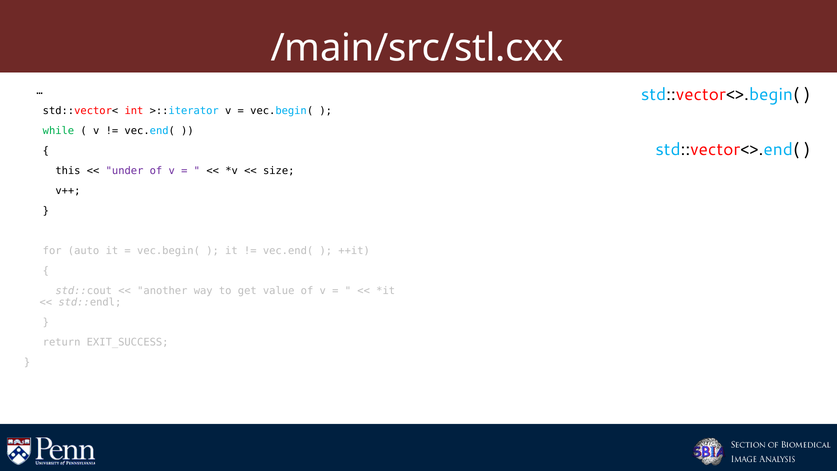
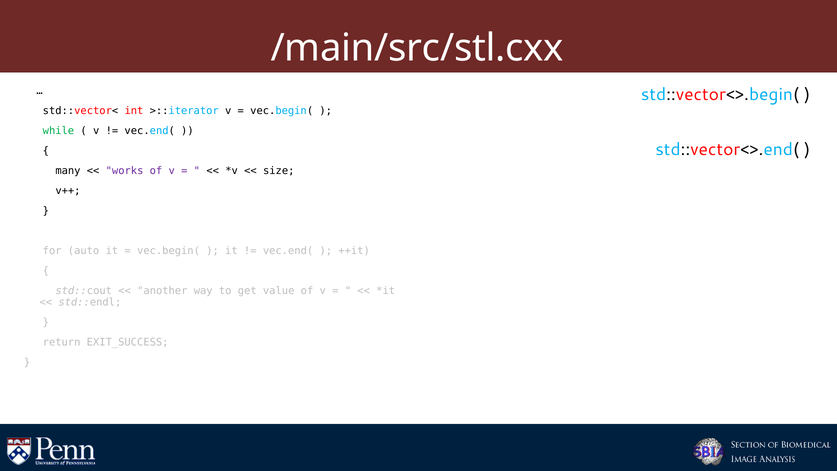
this: this -> many (68, 171)
under: under -> works (125, 171)
